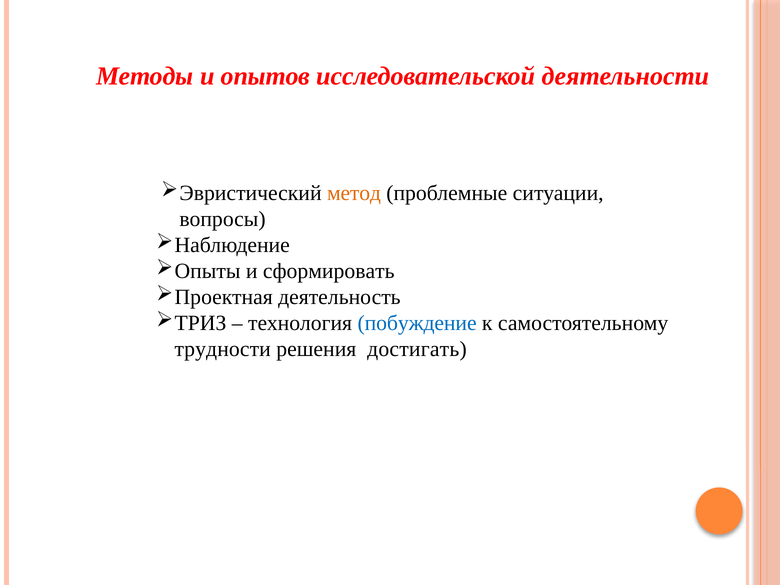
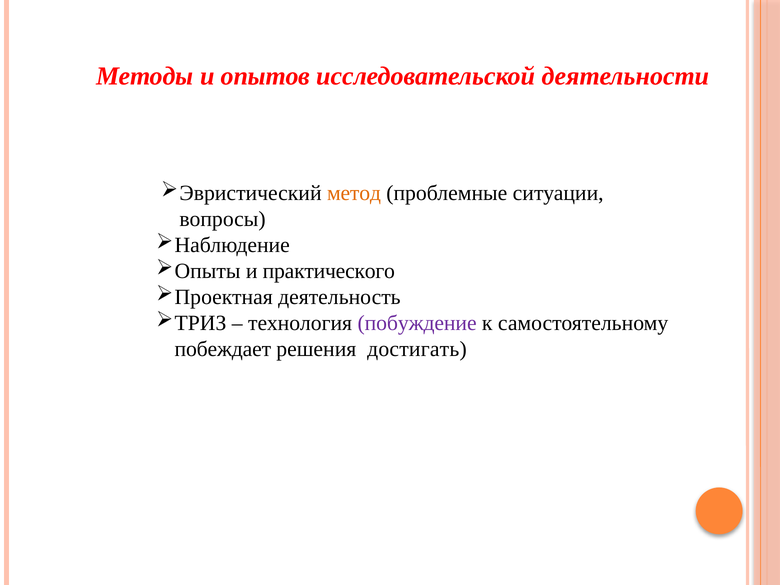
сформировать: сформировать -> практического (329, 271)
побуждение colour: blue -> purple (417, 323)
трудности: трудности -> побеждает (223, 349)
